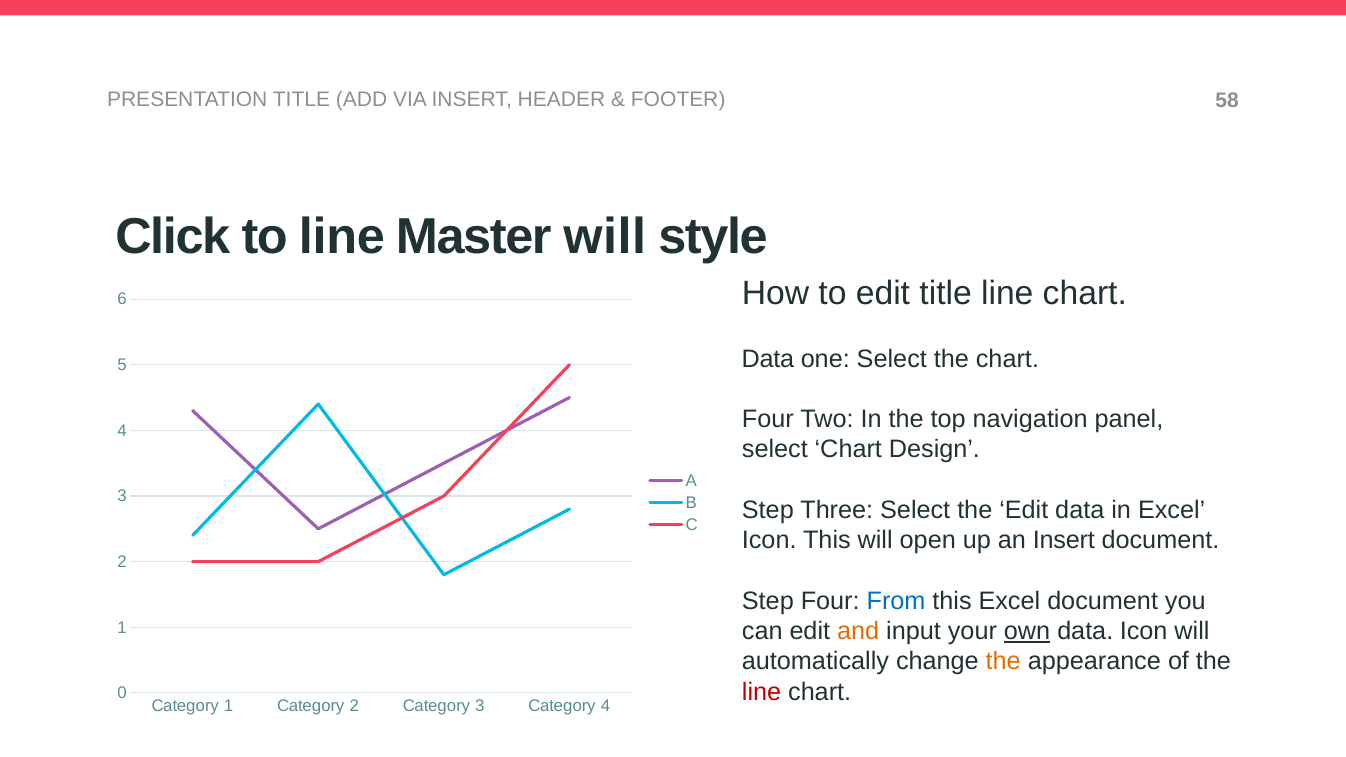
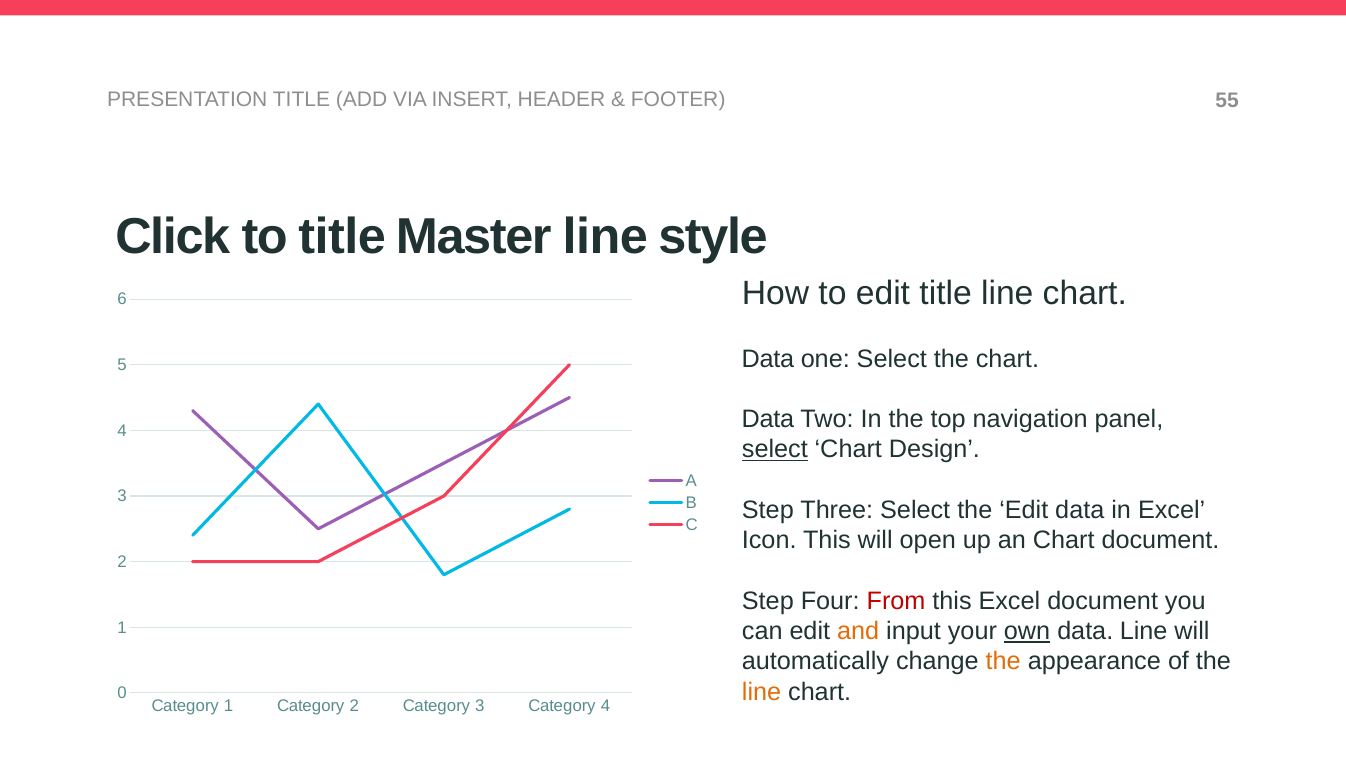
58: 58 -> 55 (1227, 101)
to line: line -> title (342, 237)
Master will: will -> line (605, 237)
Four: Four -> Data (768, 419)
select underline: none -> present (775, 450)
an Insert: Insert -> Chart (1064, 540)
From colour: blue -> red (896, 601)
data Icon: Icon -> Line (1144, 631)
line colour: red -> orange (762, 692)
